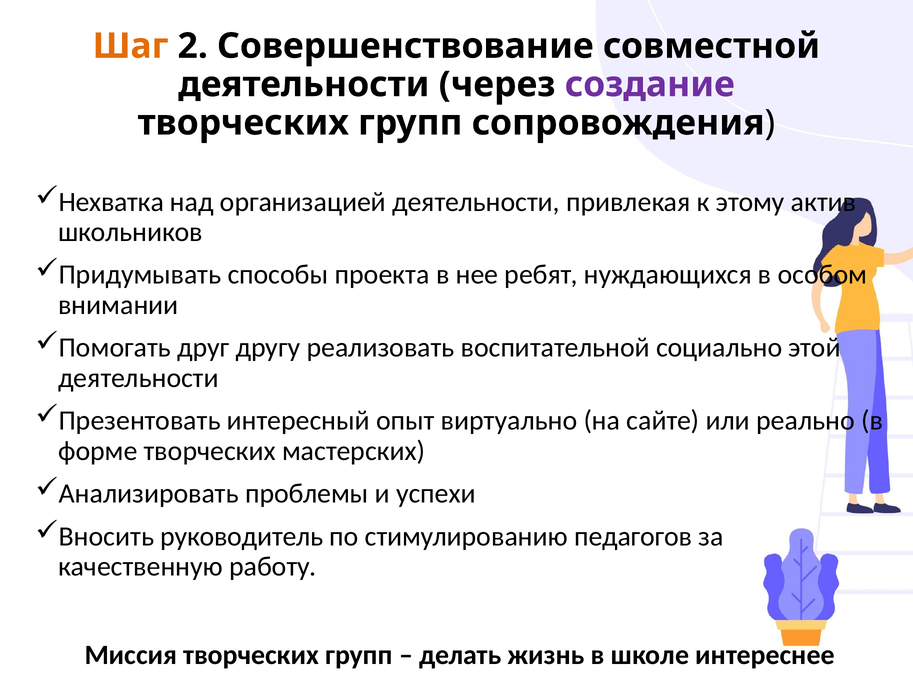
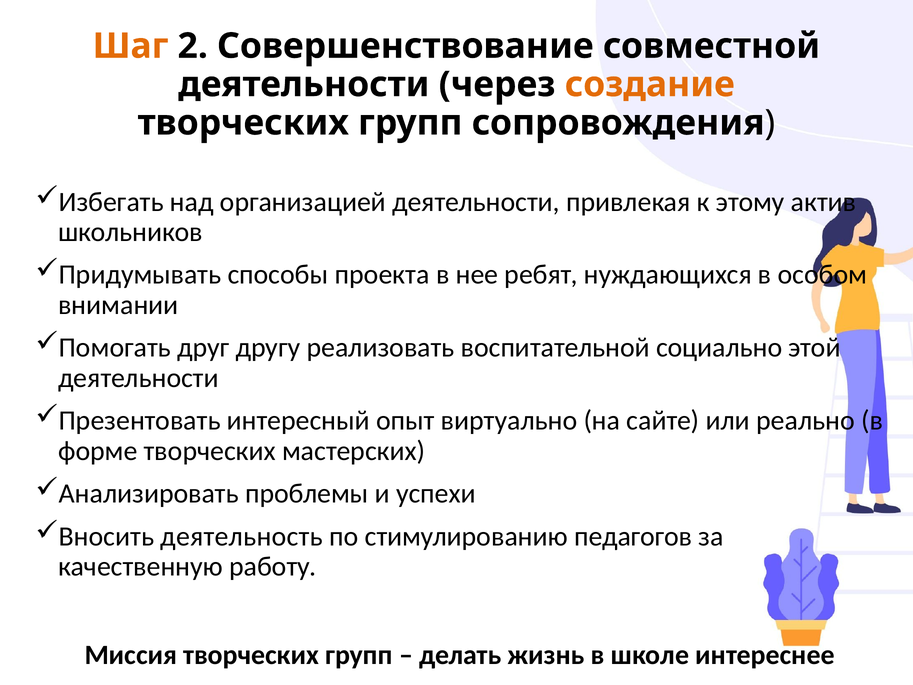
создание colour: purple -> orange (650, 84)
Нехватка: Нехватка -> Избегать (111, 202)
руководитель: руководитель -> деятельность (242, 536)
